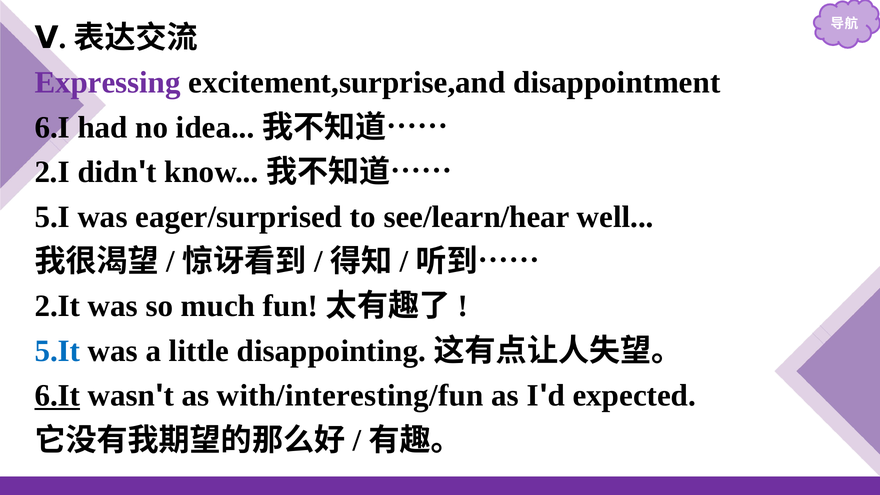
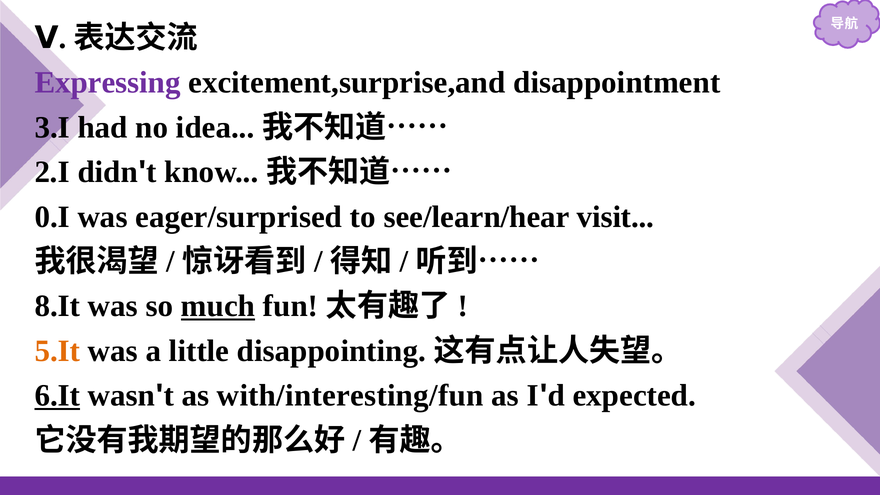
6.I: 6.I -> 3.I (52, 127)
5.I: 5.I -> 0.I (52, 217)
well: well -> visit (615, 217)
2.It: 2.It -> 8.It (57, 306)
much underline: none -> present (218, 306)
5.It colour: blue -> orange (57, 351)
